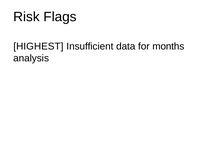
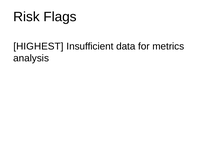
months: months -> metrics (168, 47)
